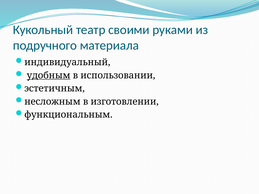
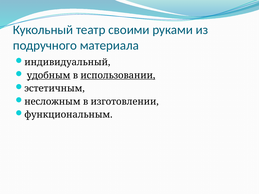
использовании underline: none -> present (118, 75)
